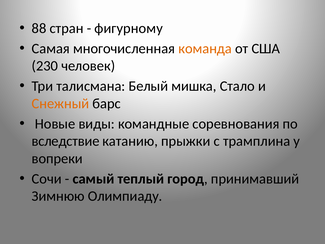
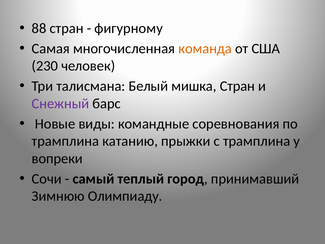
мишка Стало: Стало -> Стран (237, 86)
Снежный colour: orange -> purple (60, 103)
вследствие: вследствие -> трамплина (65, 141)
